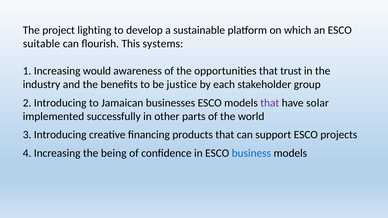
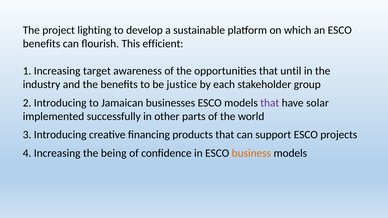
suitable: suitable -> benefits (42, 44)
systems: systems -> efficient (163, 44)
would: would -> target (97, 71)
trust: trust -> until (291, 71)
business colour: blue -> orange (251, 153)
